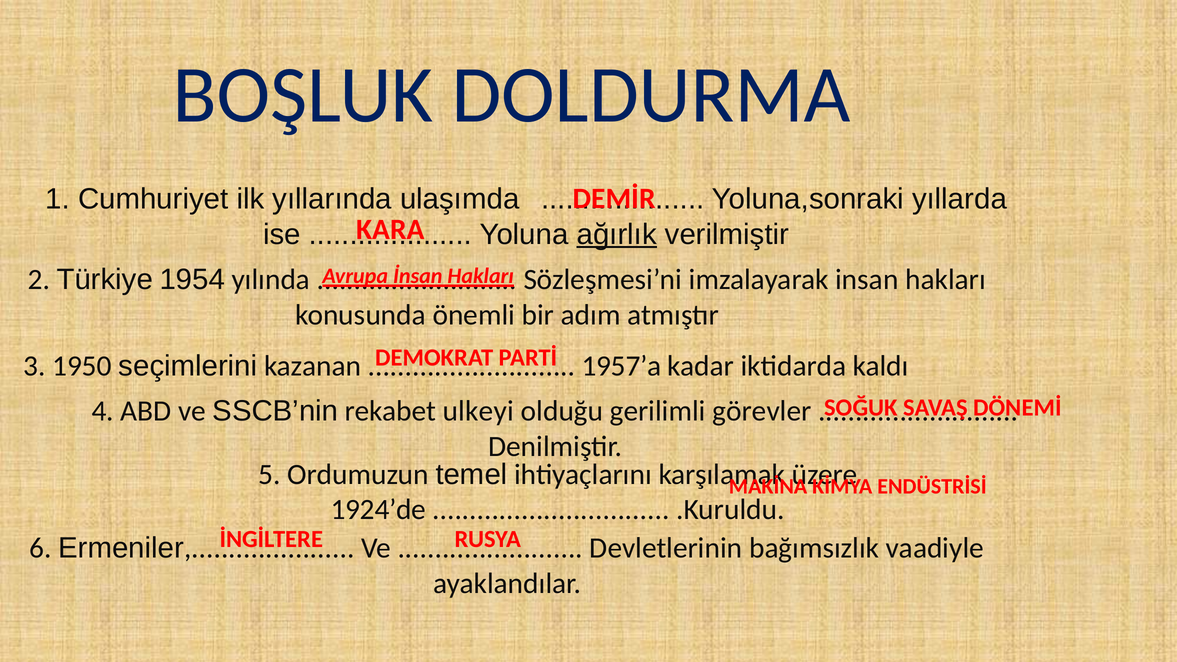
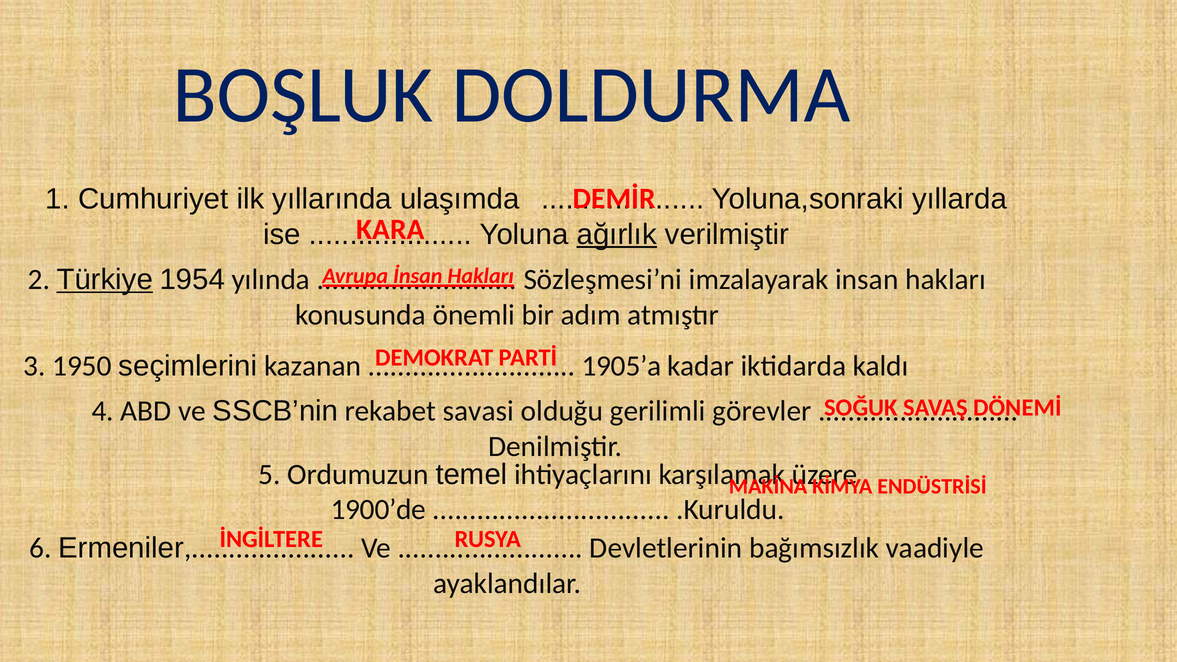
Türkiye underline: none -> present (105, 280)
1957’a: 1957’a -> 1905’a (621, 366)
ulkeyi: ulkeyi -> savasi (478, 411)
1924’de: 1924’de -> 1900’de (378, 510)
